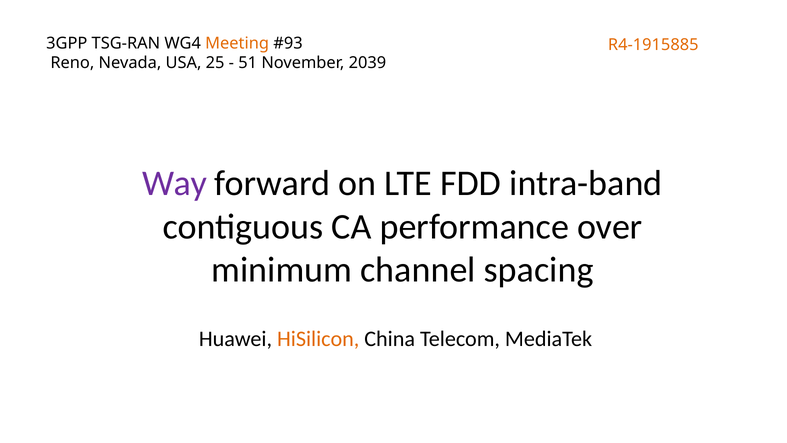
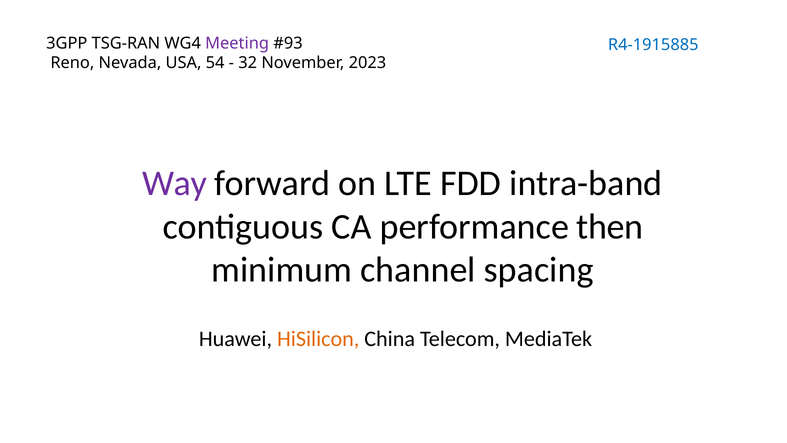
Meeting colour: orange -> purple (237, 43)
R4-1915885 colour: orange -> blue (653, 45)
25: 25 -> 54 (215, 63)
51: 51 -> 32 (248, 63)
2039: 2039 -> 2023 (367, 63)
over: over -> then (610, 227)
